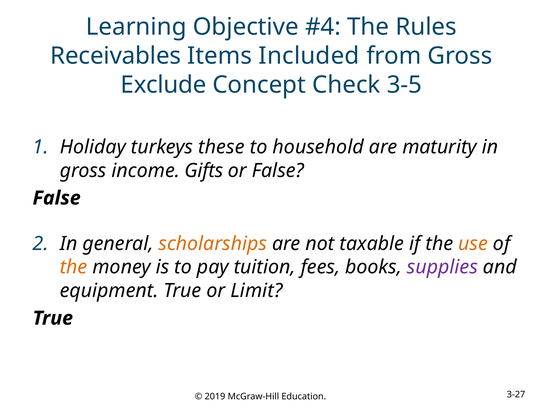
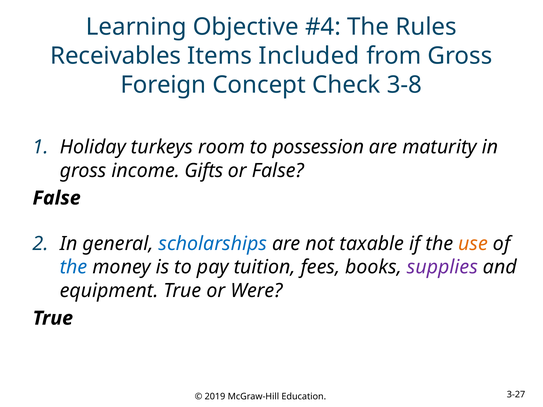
Exclude: Exclude -> Foreign (163, 85)
3-5: 3-5 -> 3-8 (404, 85)
these: these -> room (221, 147)
household: household -> possession (318, 147)
scholarships colour: orange -> blue (213, 244)
the colour: orange -> blue (74, 267)
Limit: Limit -> Were (257, 291)
